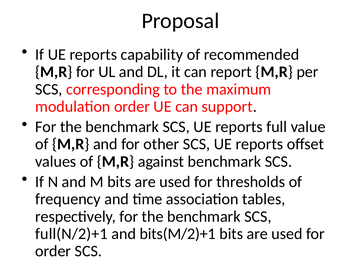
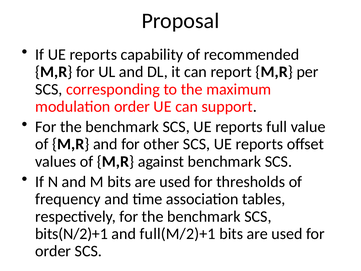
full(N/2)+1: full(N/2)+1 -> bits(N/2)+1 (72, 234)
bits(M/2)+1: bits(M/2)+1 -> full(M/2)+1 (178, 234)
